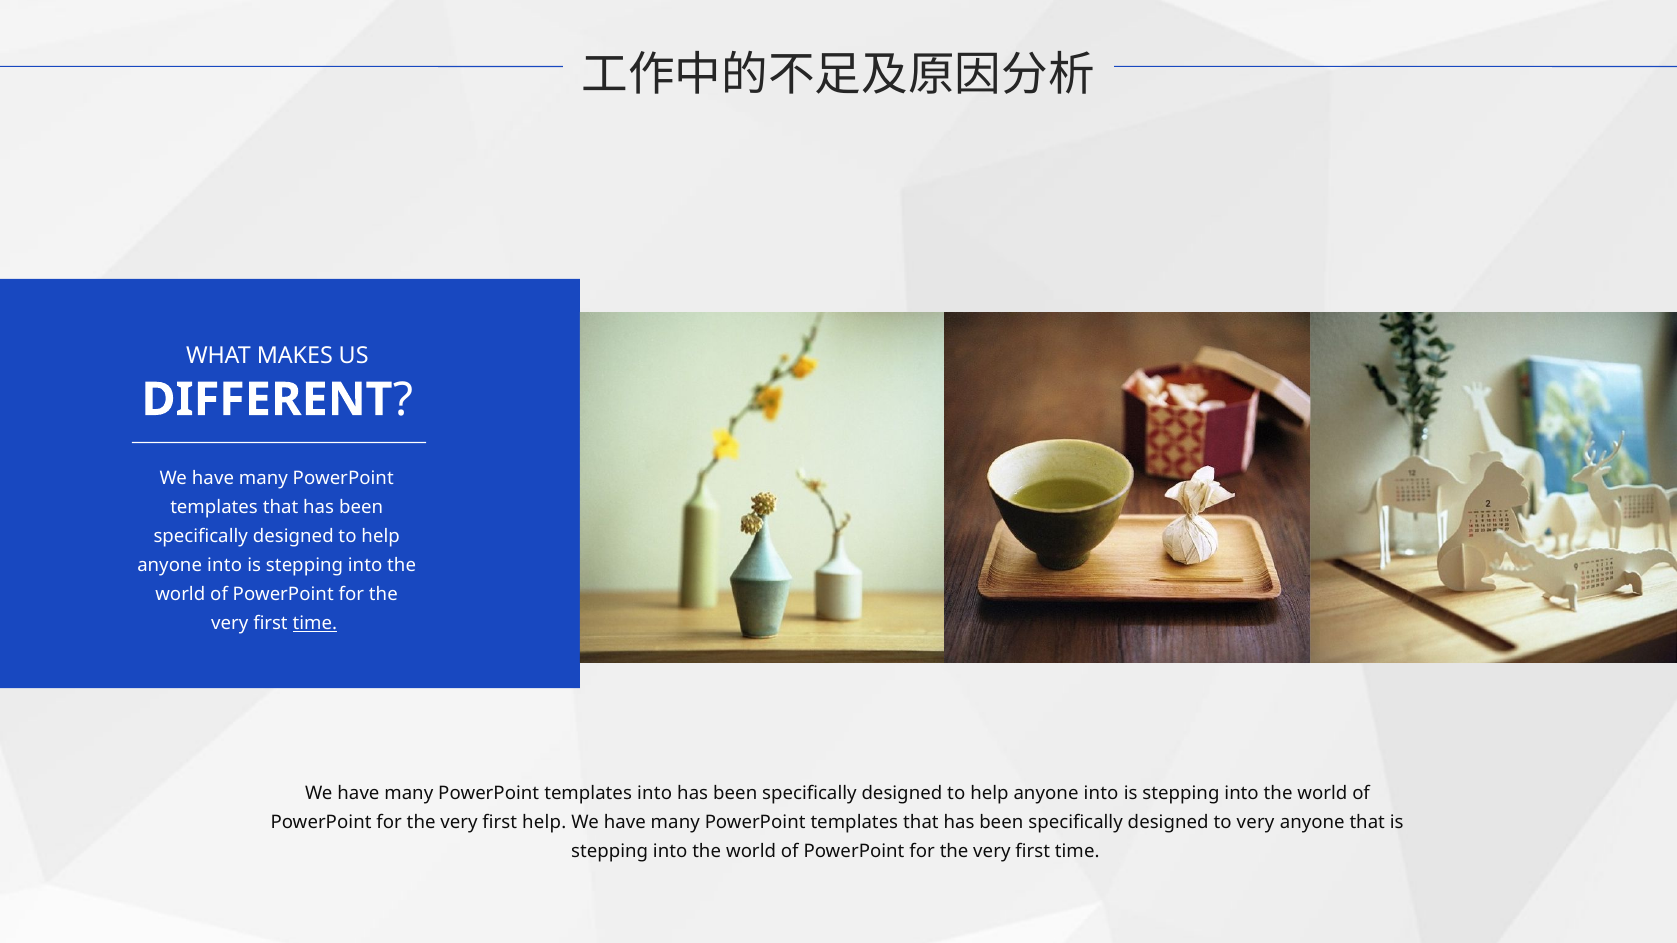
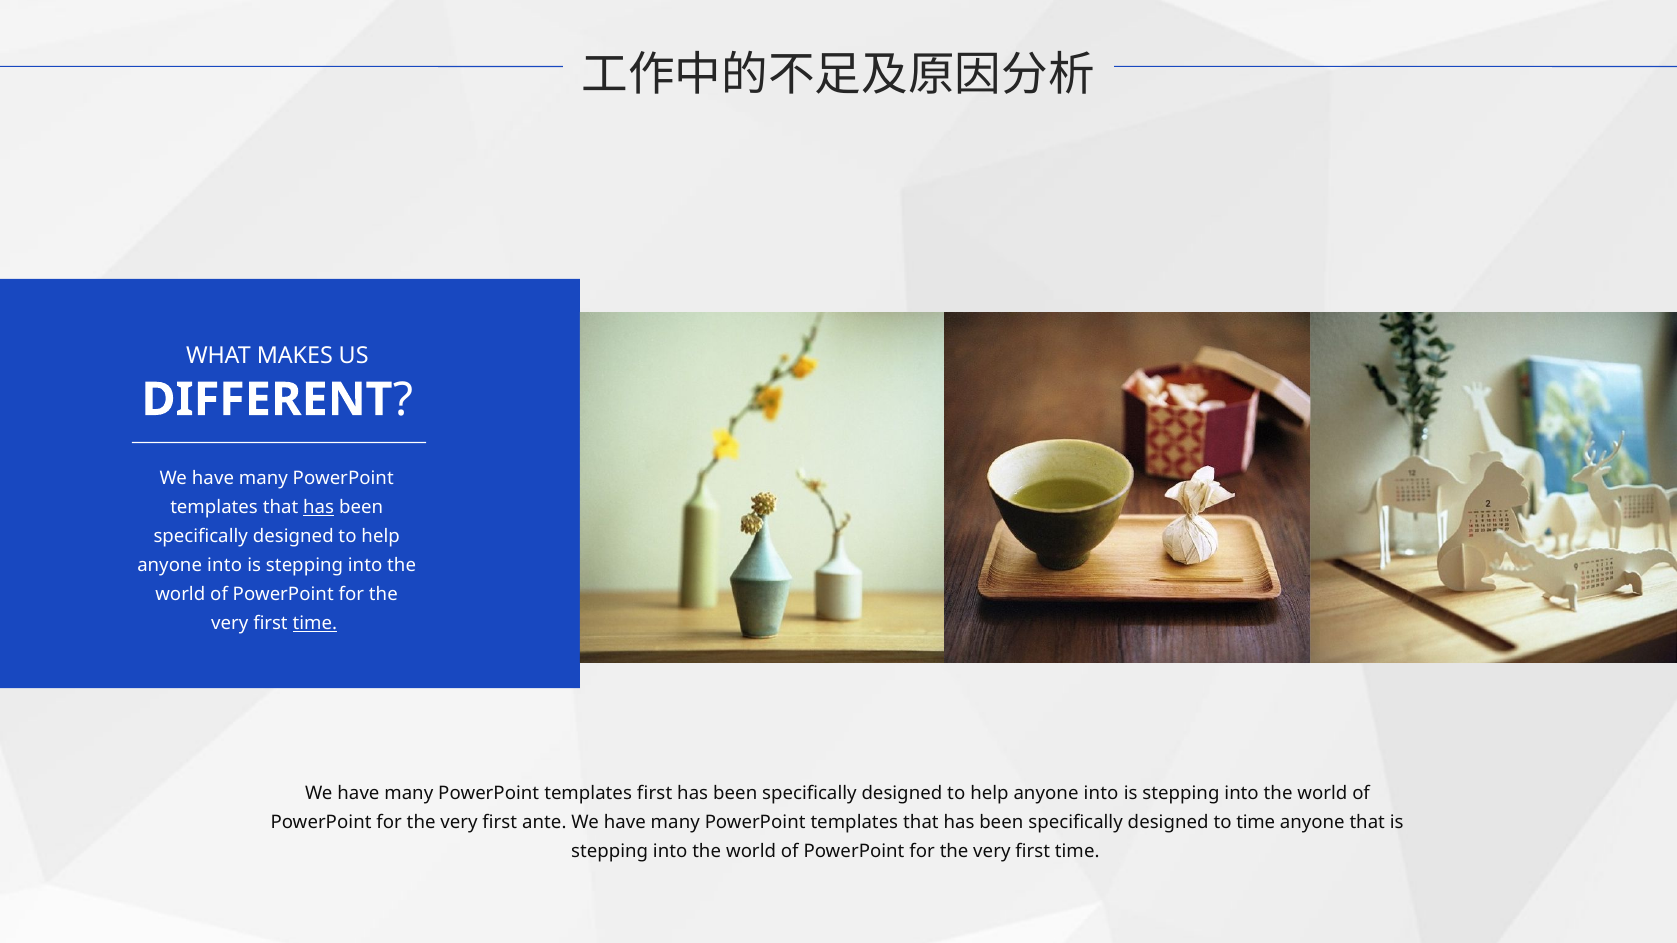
has underline: none -> present (319, 507)
templates into: into -> first (655, 793)
first help: help -> ante (544, 822)
to very: very -> time (1256, 822)
